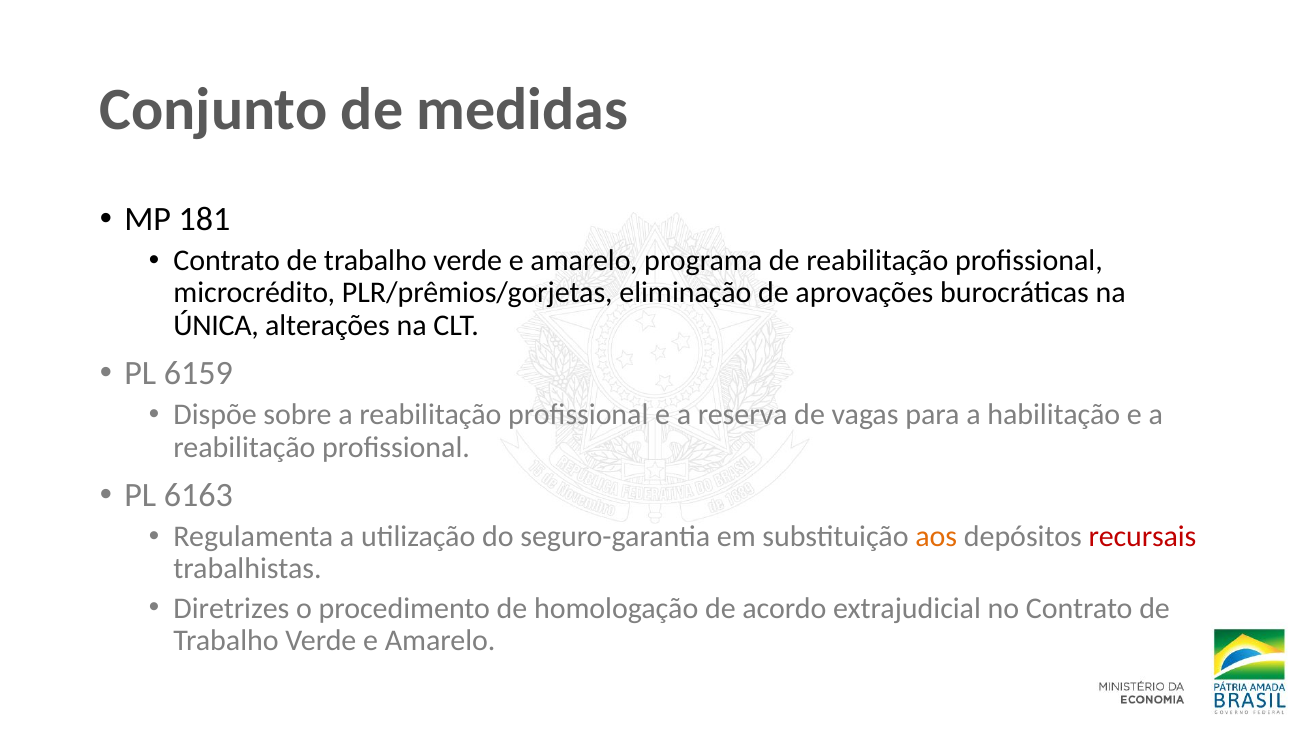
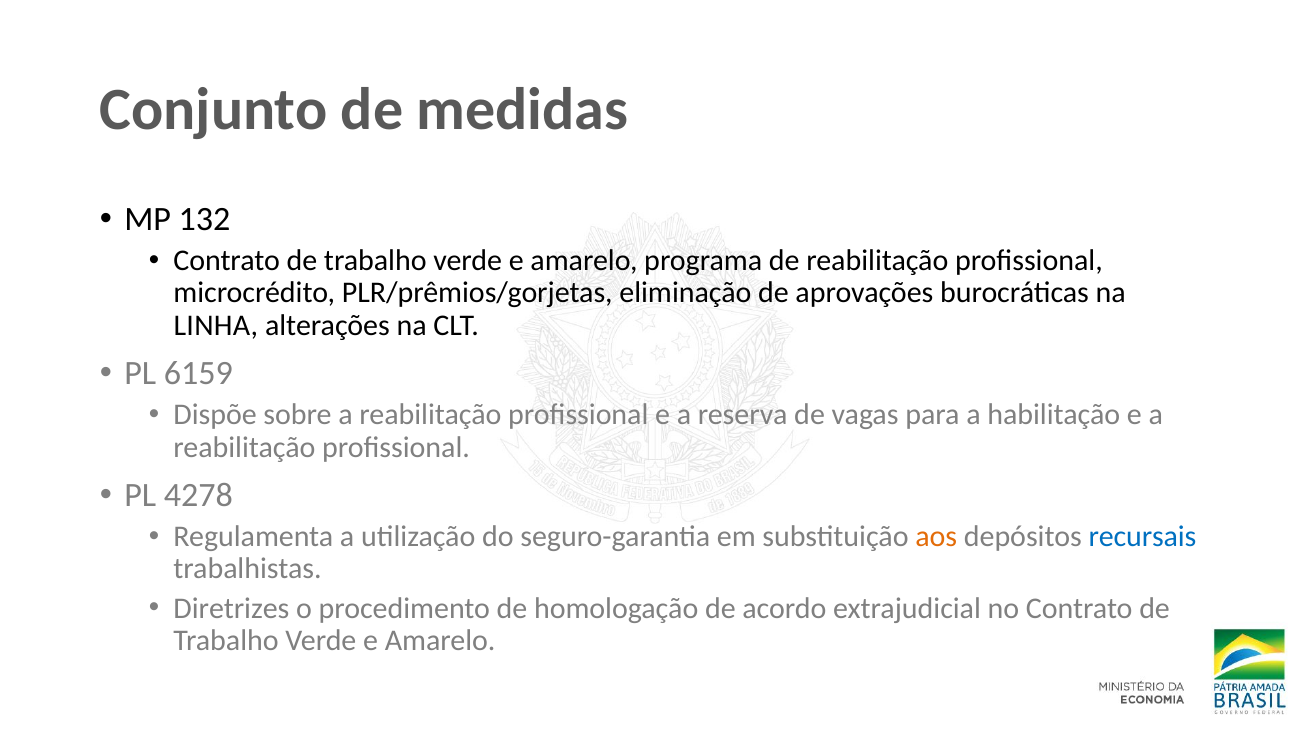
181: 181 -> 132 (205, 219)
ÚNICA: ÚNICA -> LINHA (216, 325)
6163: 6163 -> 4278 (198, 496)
recursais colour: red -> blue (1142, 537)
